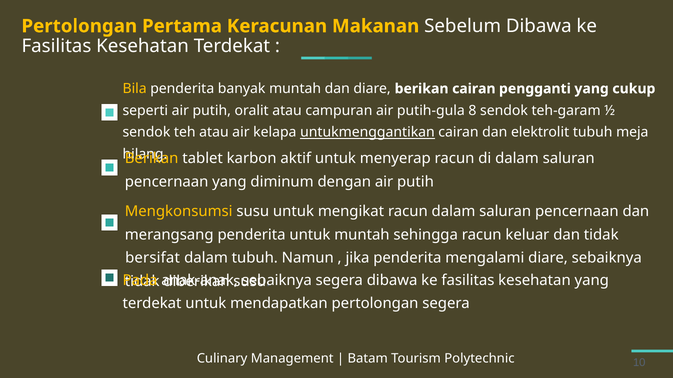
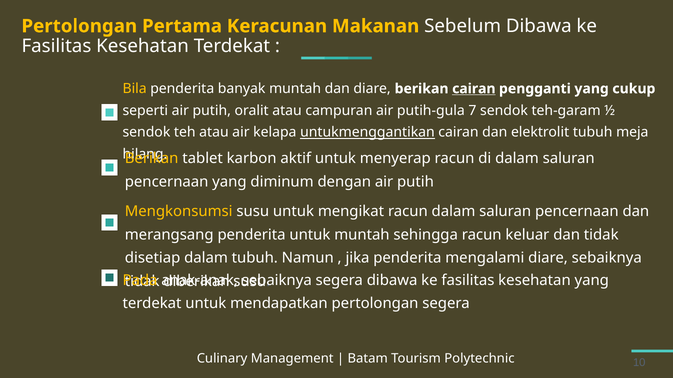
cairan underline: none -> present (474, 89)
8: 8 -> 7 (472, 111)
bersifat: bersifat -> disetiap (153, 258)
